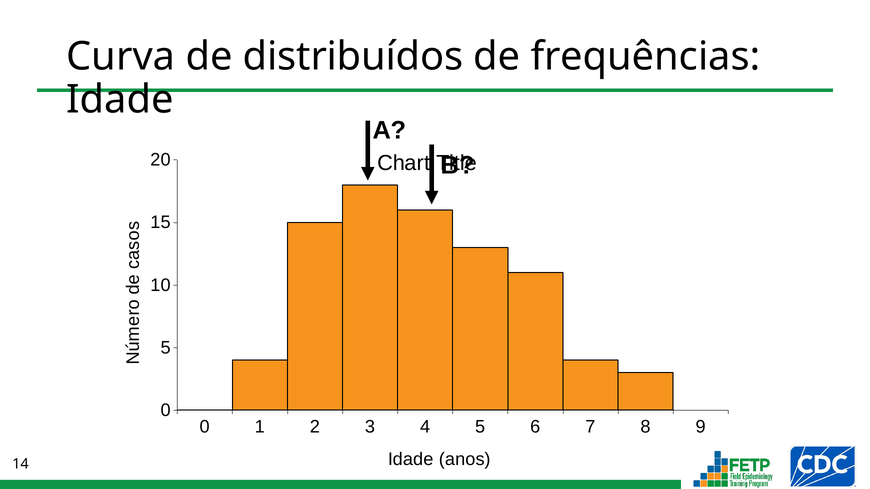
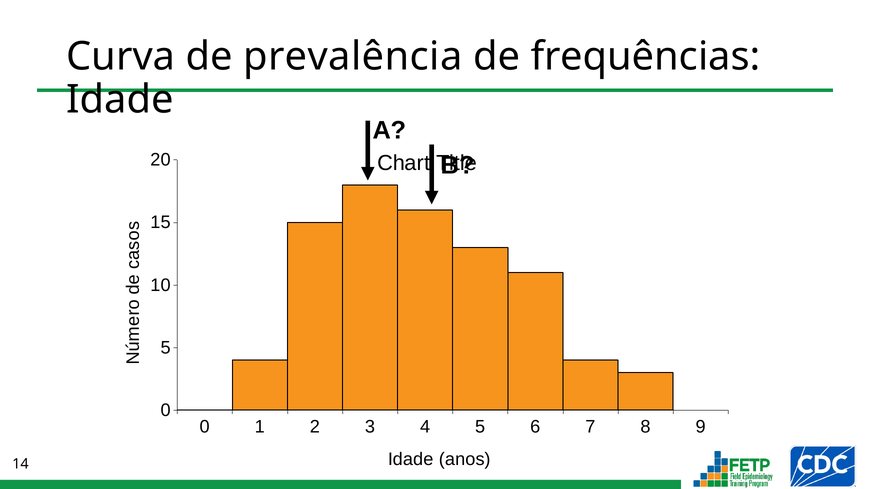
distribuídos: distribuídos -> prevalência (353, 56)
